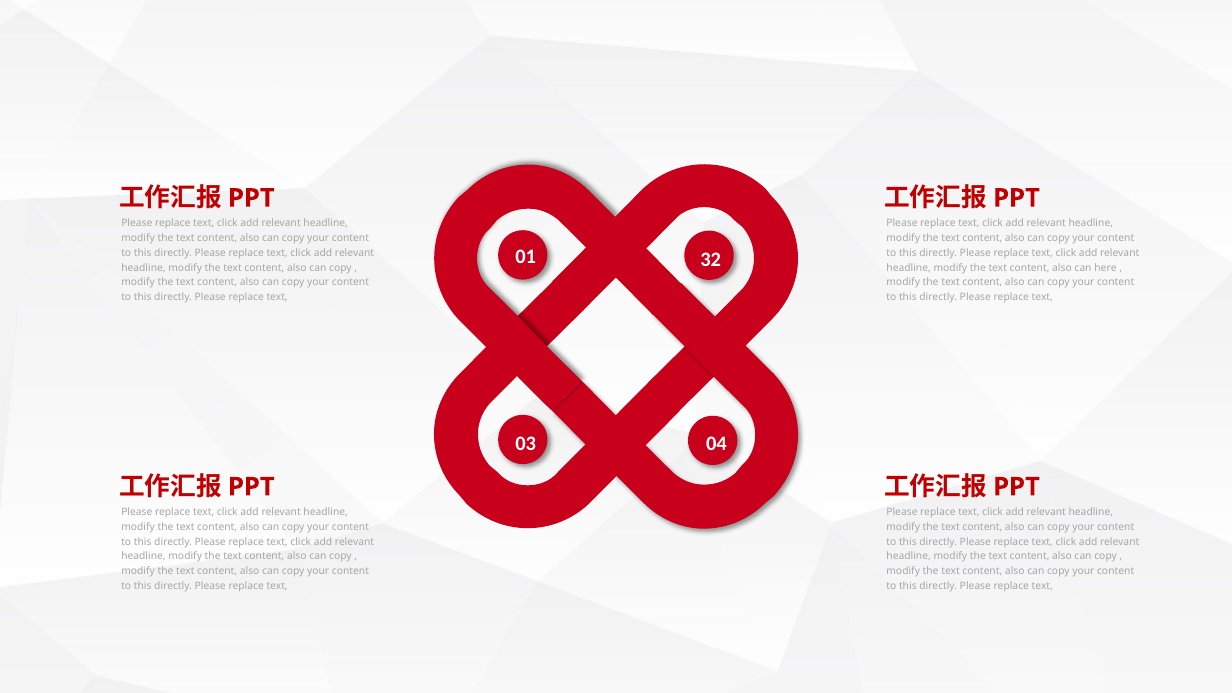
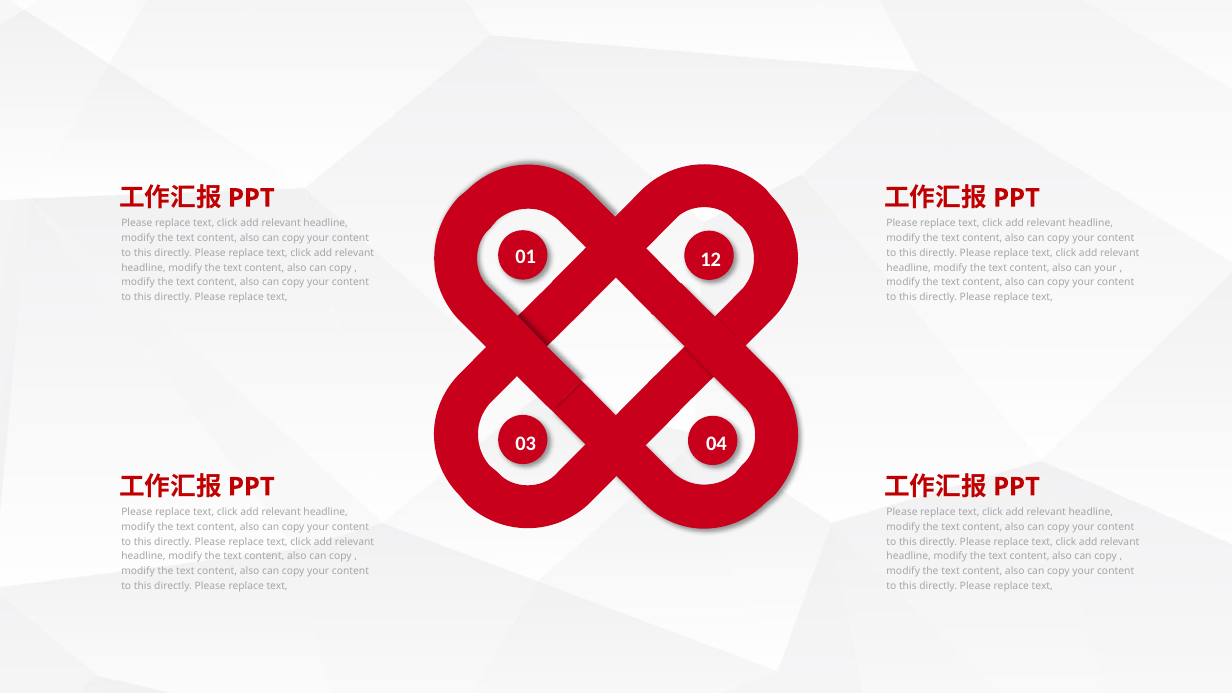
32: 32 -> 12 (711, 260)
can here: here -> your (1106, 268)
